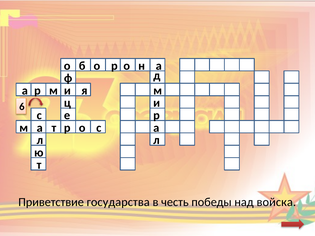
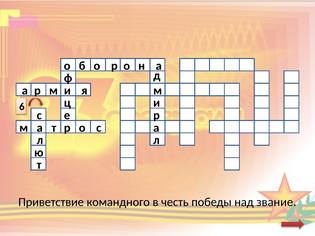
государства: государства -> командного (118, 202)
войска: войска -> звание (276, 202)
